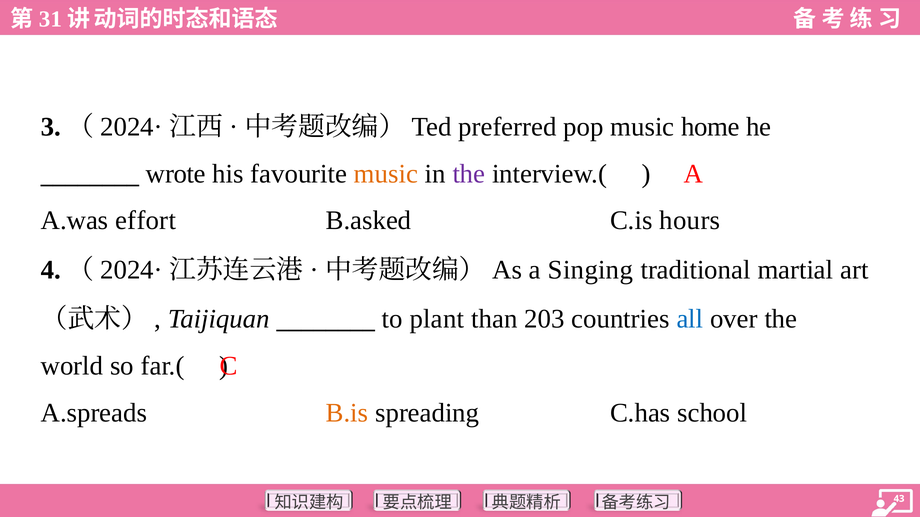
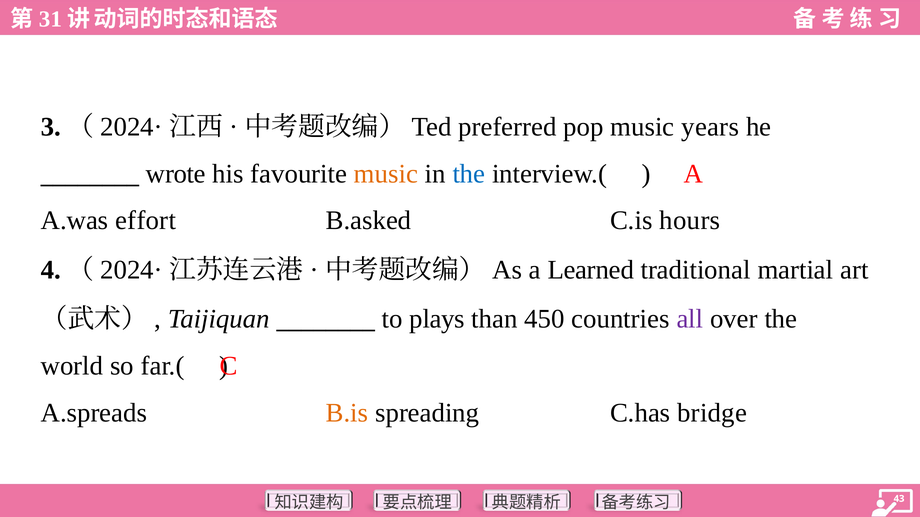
home: home -> years (710, 127)
the colour: purple -> blue (469, 174)
Singing: Singing -> Learned (591, 270)
plant: plant -> plays (437, 319)
203: 203 -> 450 (545, 319)
all colour: blue -> purple (690, 319)
school: school -> bridge (712, 413)
